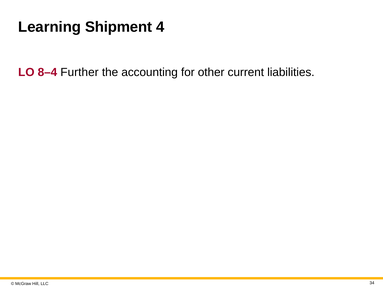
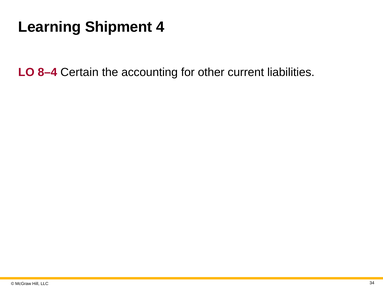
Further: Further -> Certain (80, 72)
